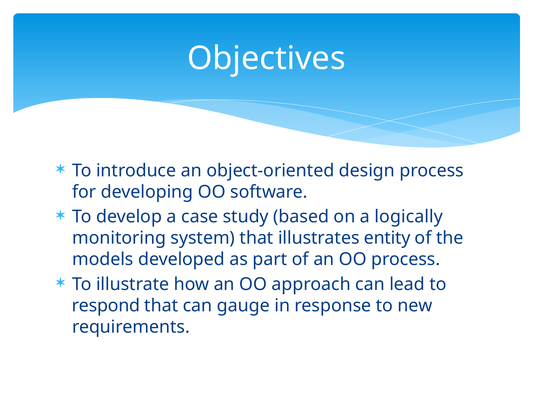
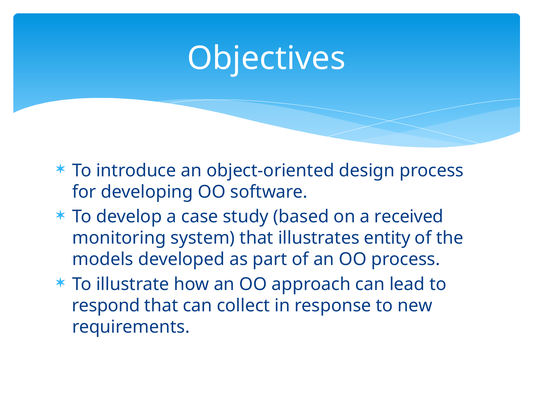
logically: logically -> received (409, 217)
gauge: gauge -> collect (243, 305)
